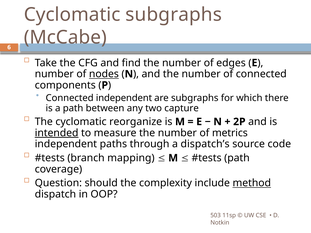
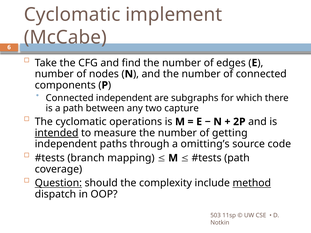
Cyclomatic subgraphs: subgraphs -> implement (174, 15)
nodes underline: present -> none (104, 74)
reorganize: reorganize -> operations (136, 122)
metrics: metrics -> getting (230, 133)
dispatch’s: dispatch’s -> omitting’s (205, 144)
Question underline: none -> present (58, 183)
